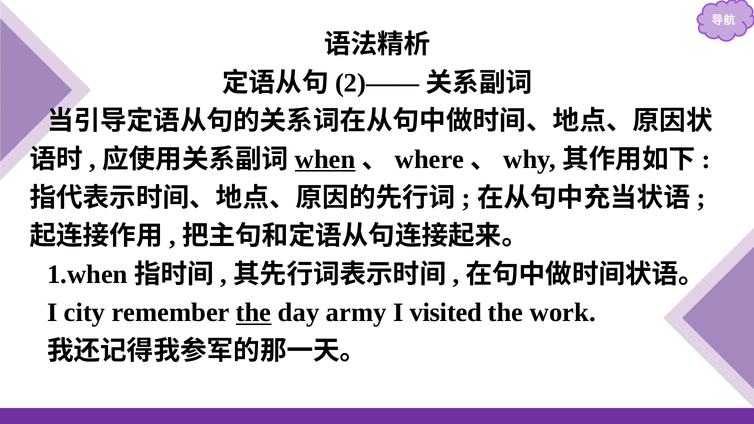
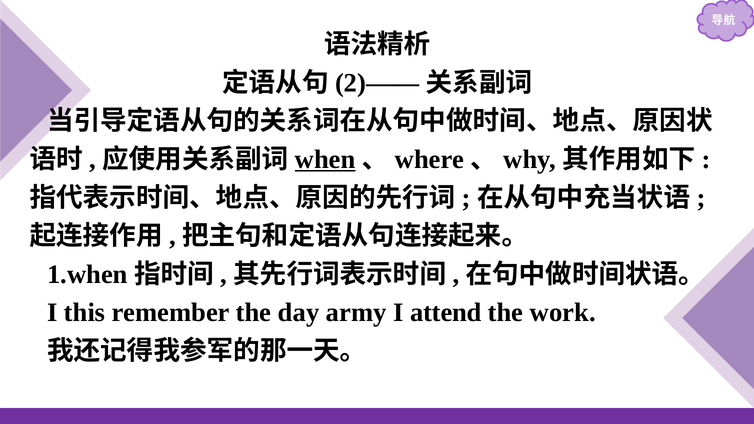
city: city -> this (85, 313)
the underline: present -> none (254, 313)
visited: visited -> attend (446, 313)
